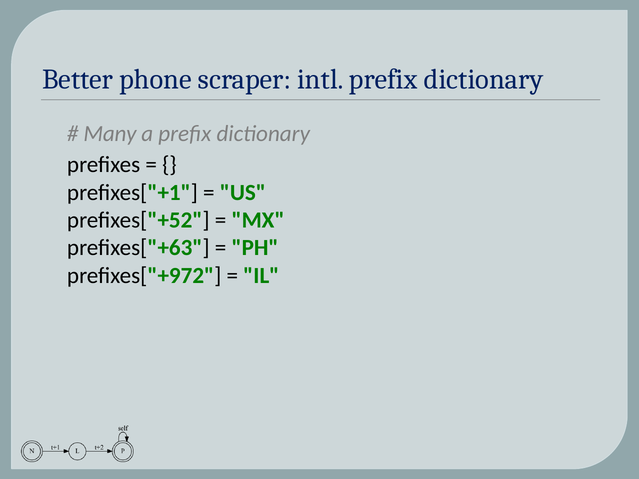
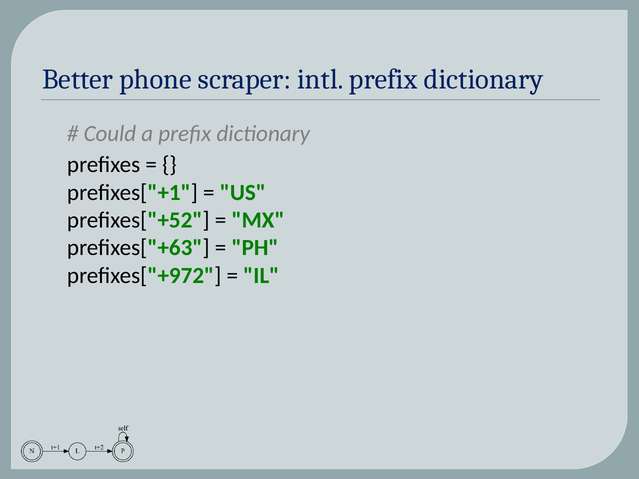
Many: Many -> Could (110, 134)
